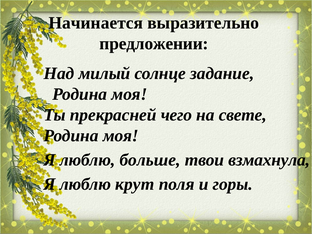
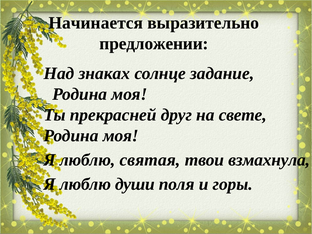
милый: милый -> знаках (104, 73)
чего: чего -> друг (176, 115)
больше: больше -> святая (150, 160)
крут: крут -> души (135, 184)
